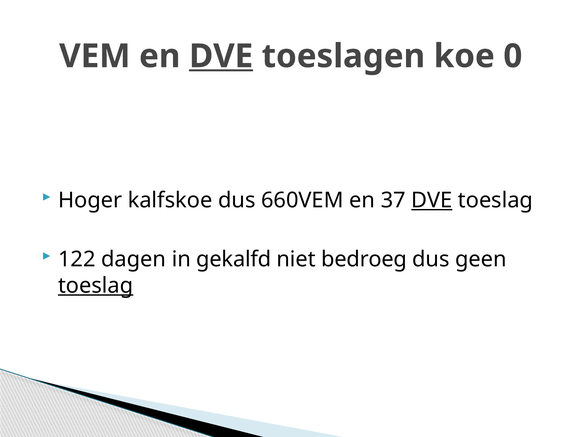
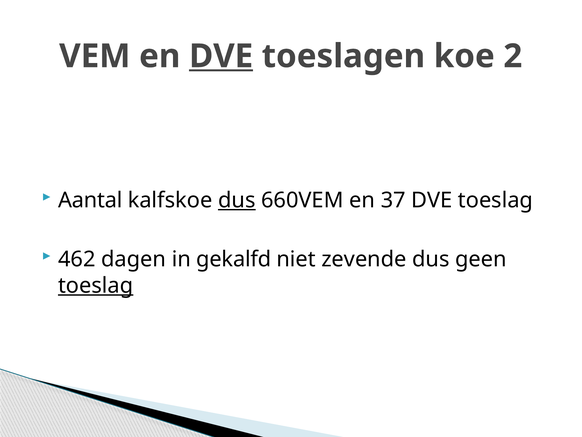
0: 0 -> 2 (513, 56)
Hoger: Hoger -> Aantal (90, 200)
dus underline: none -> present (237, 200)
DVE underline: present -> none (432, 200)
122: 122 -> 462 (77, 259)
bedroeg: bedroeg -> zevende (364, 259)
